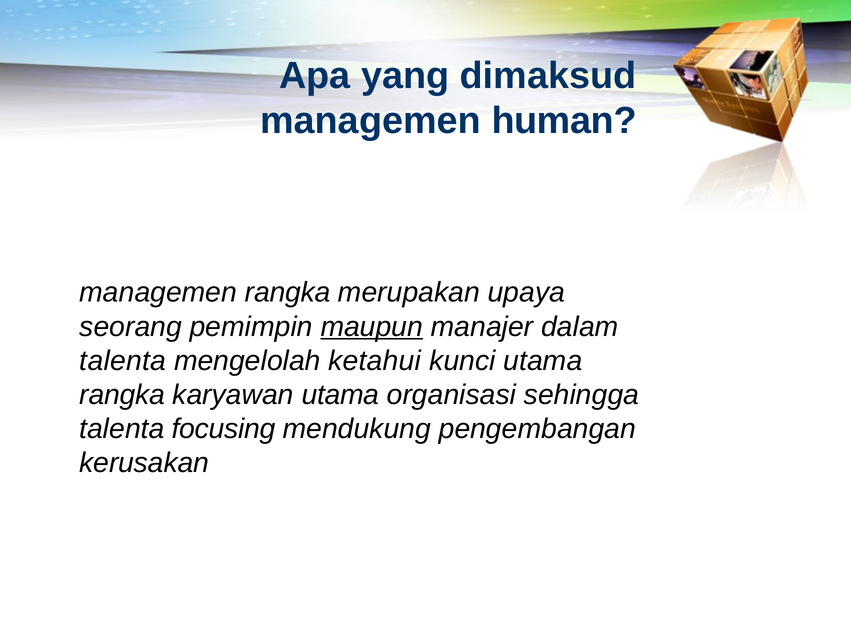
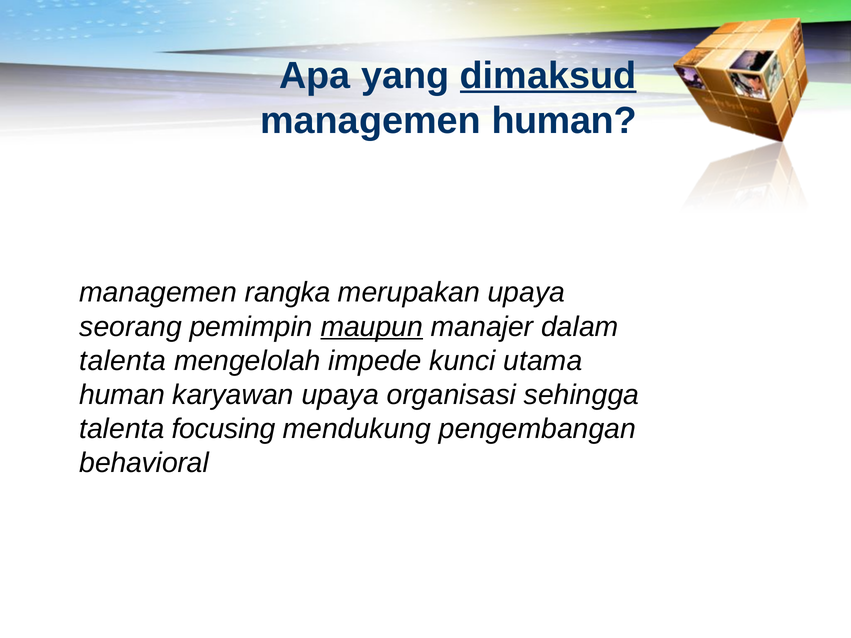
dimaksud underline: none -> present (548, 76)
ketahui: ketahui -> impede (375, 361)
rangka: rangka -> human (122, 395)
karyawan utama: utama -> upaya (340, 395)
kerusakan: kerusakan -> behavioral (144, 463)
